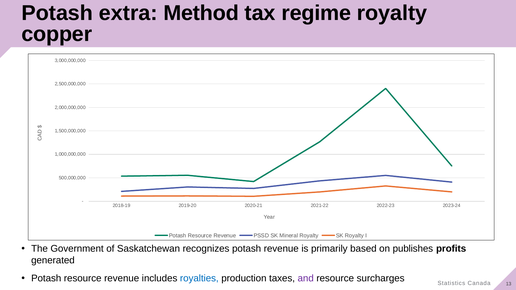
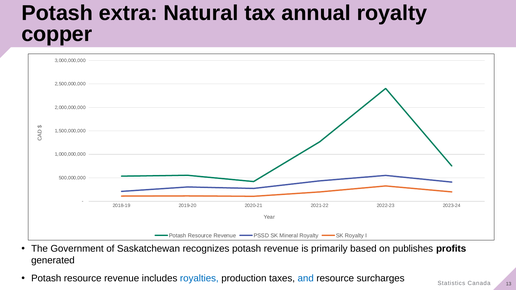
Method: Method -> Natural (201, 13)
regime: regime -> annual (316, 13)
and colour: purple -> blue (306, 279)
